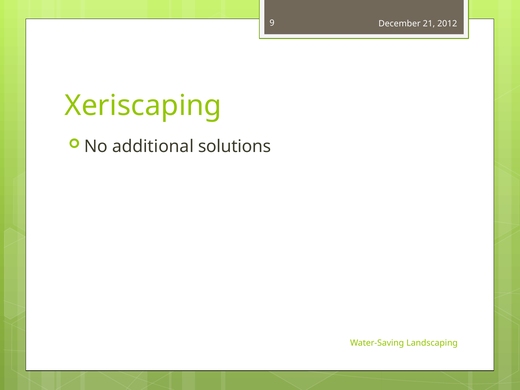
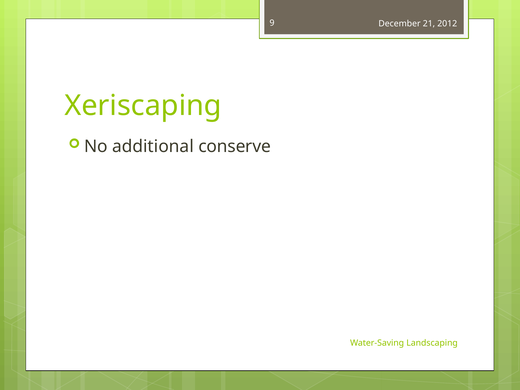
solutions: solutions -> conserve (235, 146)
